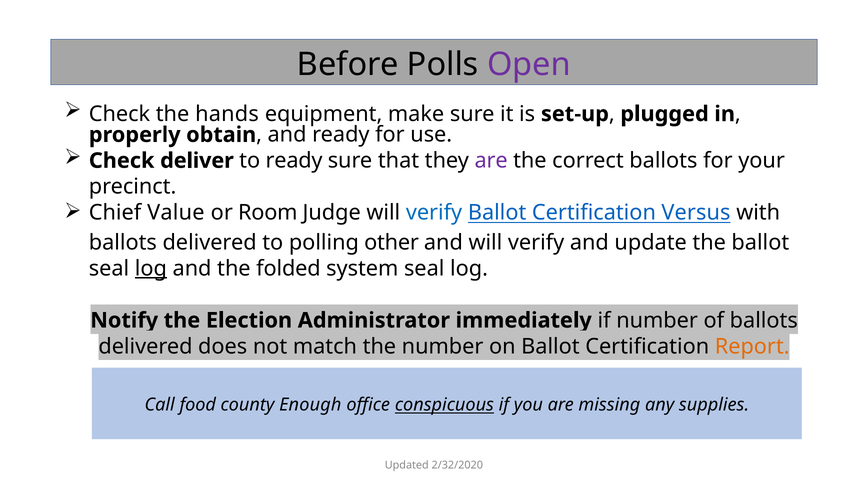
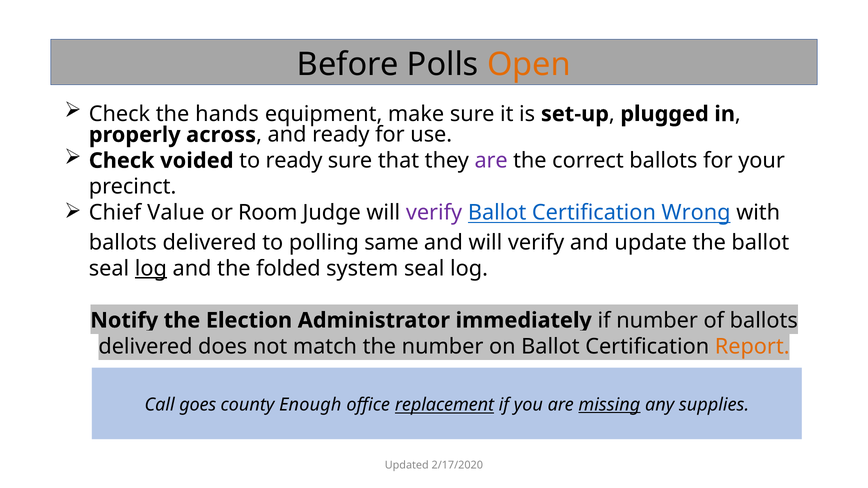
Open colour: purple -> orange (529, 64)
obtain: obtain -> across (221, 135)
deliver: deliver -> voided (197, 161)
verify colour: blue -> purple (434, 213)
Versus: Versus -> Wrong (696, 213)
other: other -> same (392, 242)
food: food -> goes (198, 405)
conspicuous: conspicuous -> replacement (444, 405)
missing underline: none -> present (609, 405)
2/32/2020: 2/32/2020 -> 2/17/2020 (457, 465)
